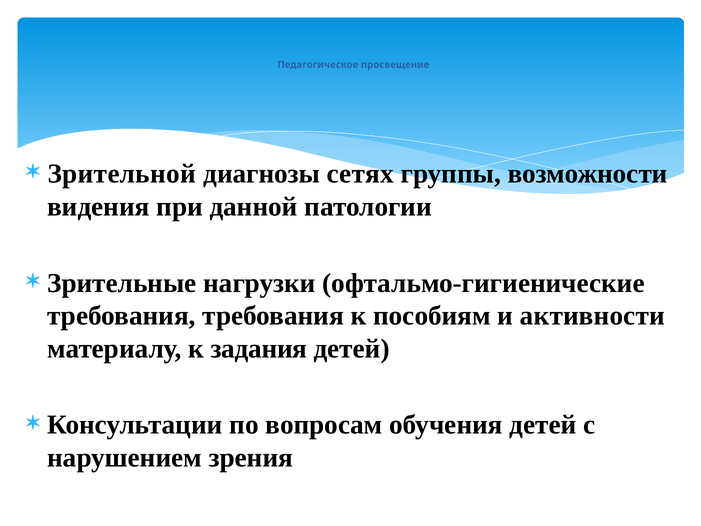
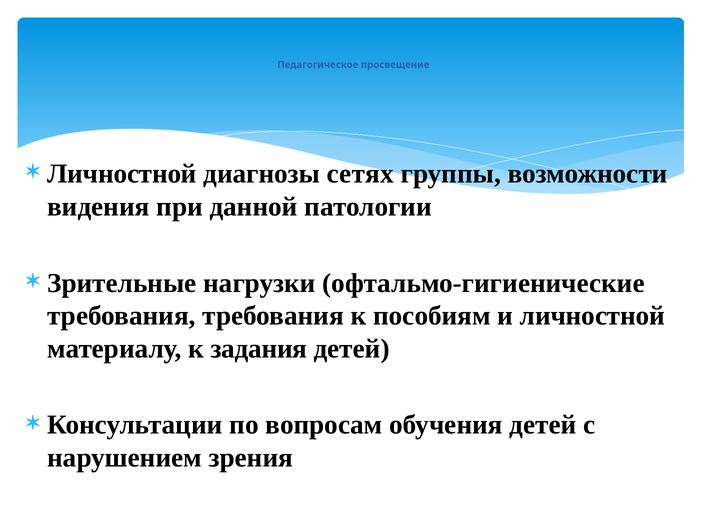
Зрительной: Зрительной -> Личностной (122, 174)
и активности: активности -> личностной (592, 316)
